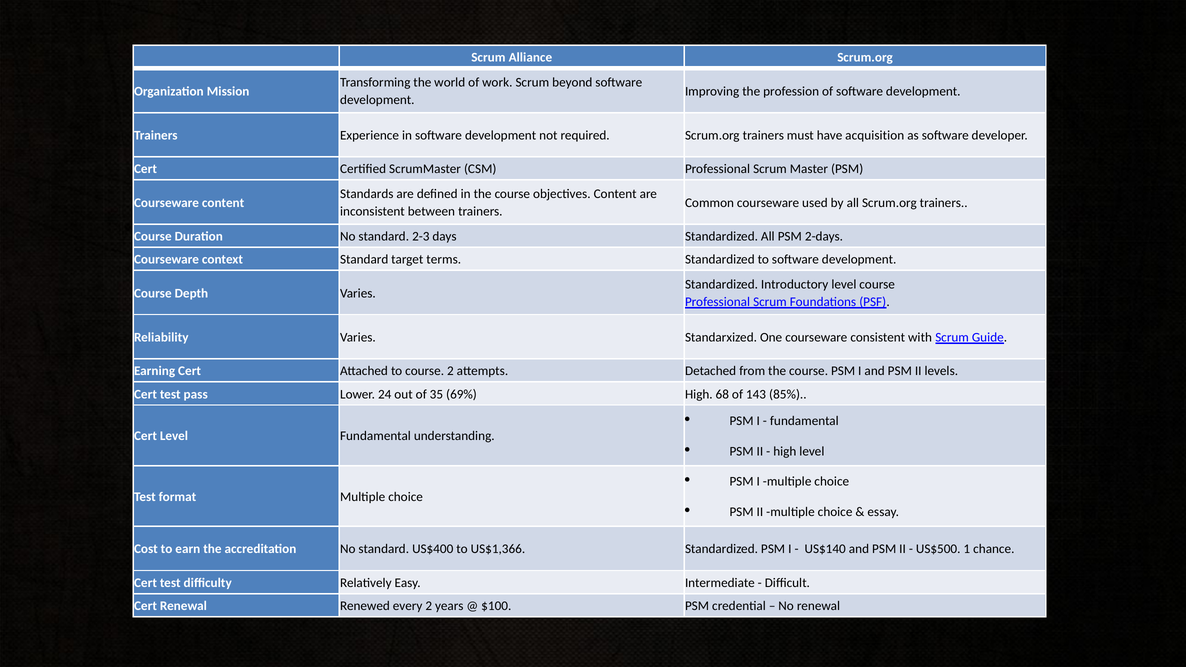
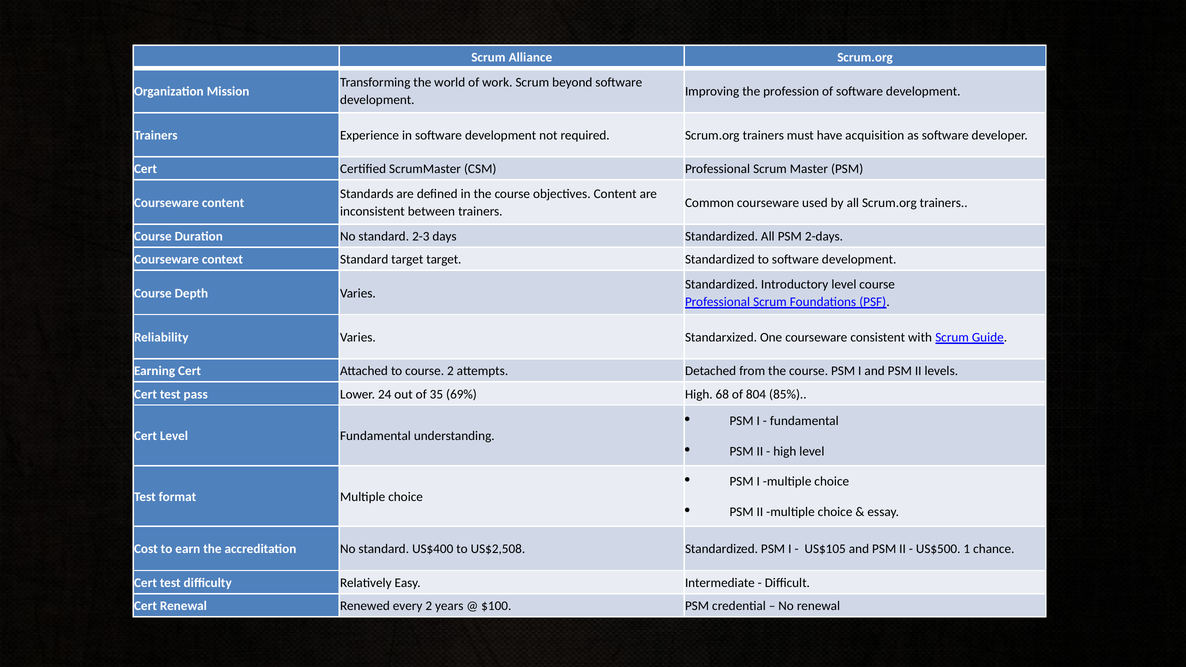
target terms: terms -> target (444, 260)
143: 143 -> 804 (756, 394)
US$1,366: US$1,366 -> US$2,508 (498, 549)
US$140: US$140 -> US$105 (825, 549)
